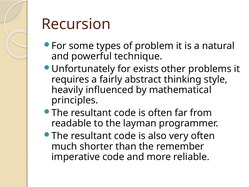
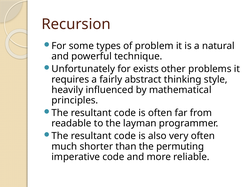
remember: remember -> permuting (180, 146)
